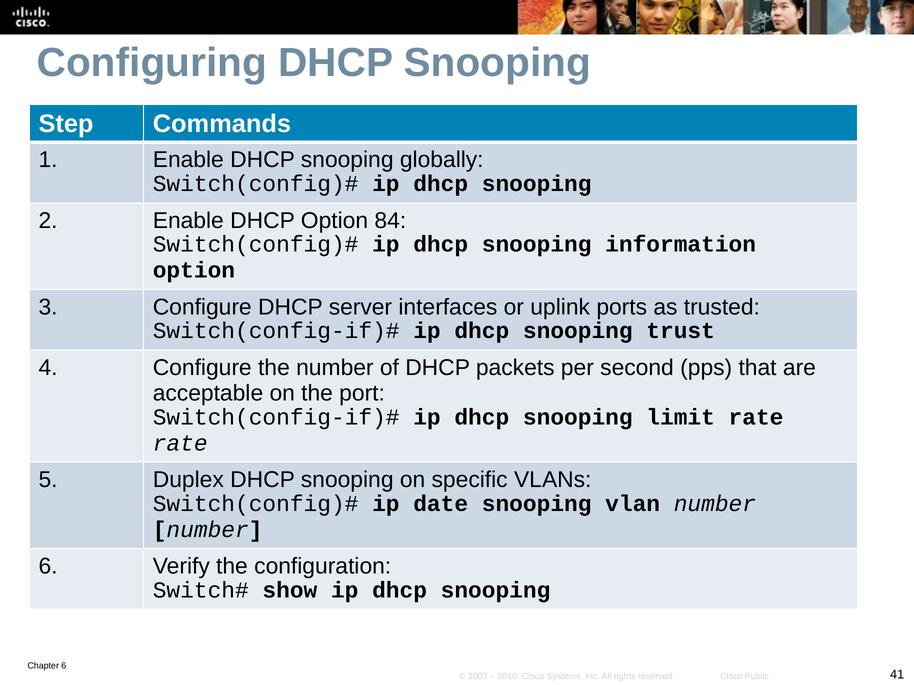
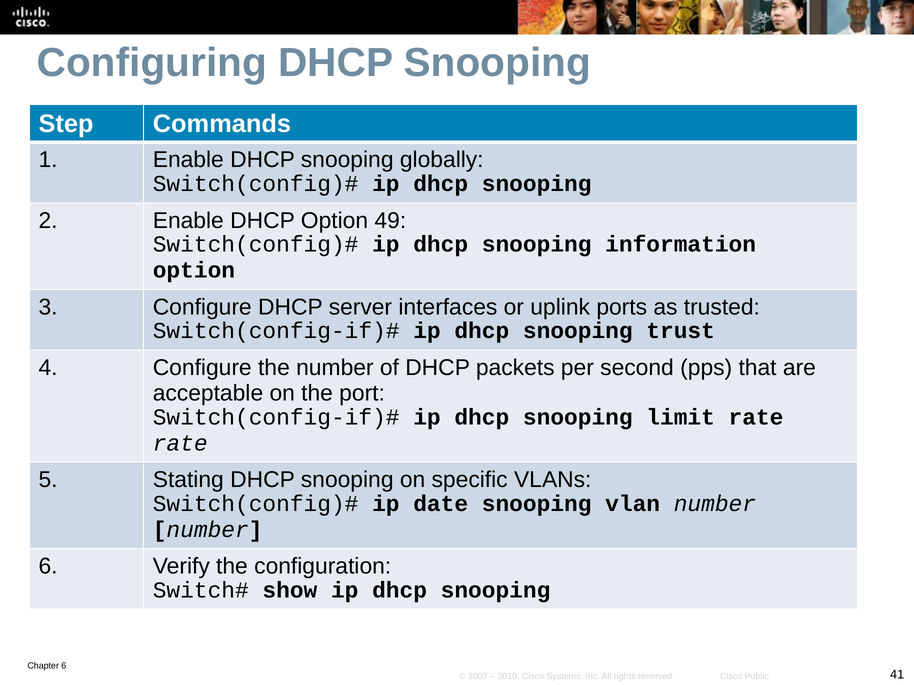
84: 84 -> 49 (390, 221)
Duplex: Duplex -> Stating (188, 480)
